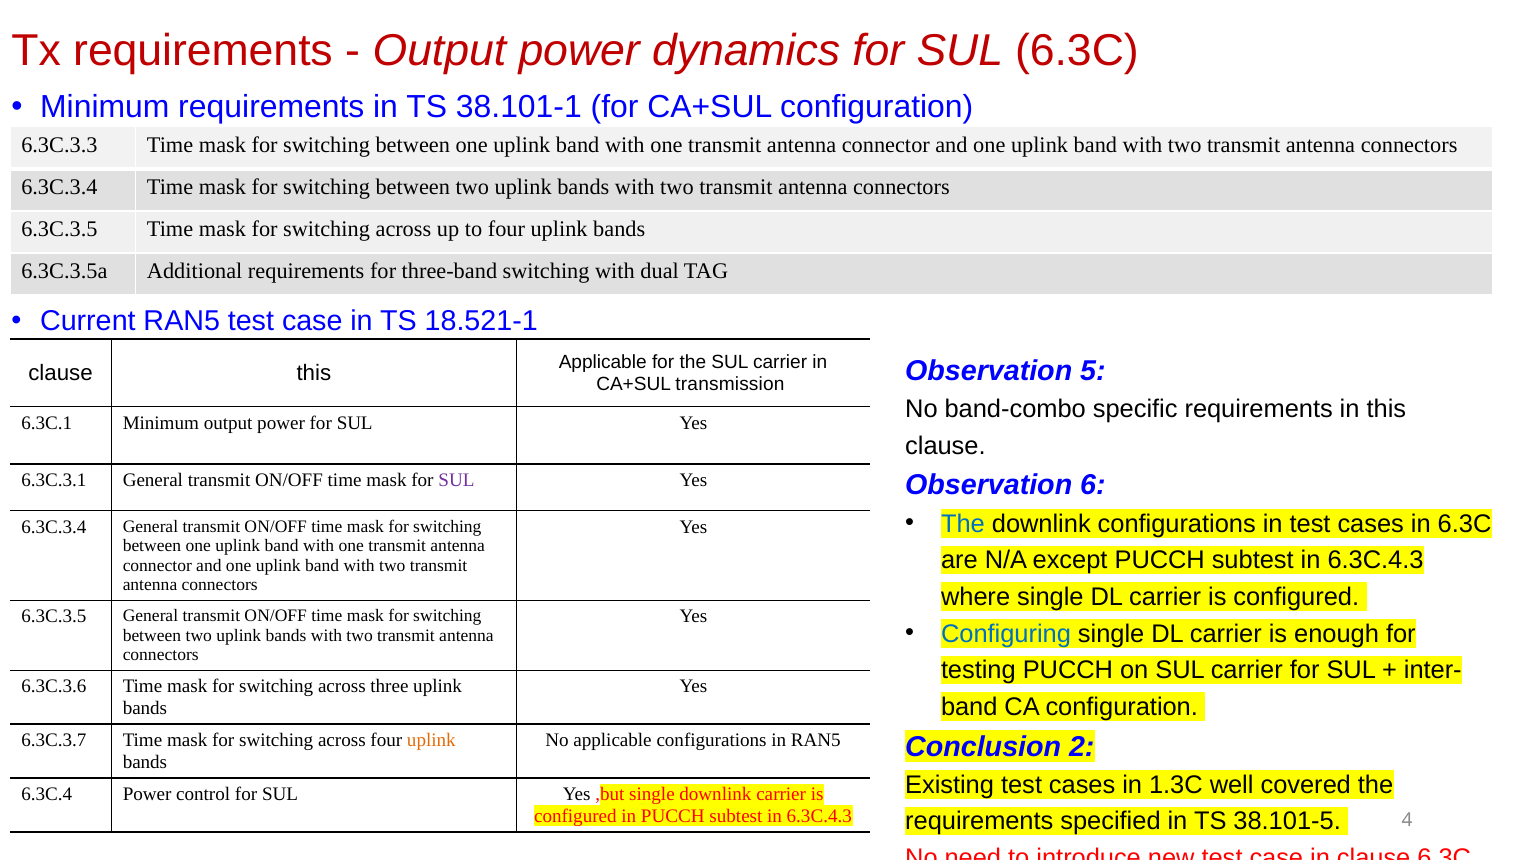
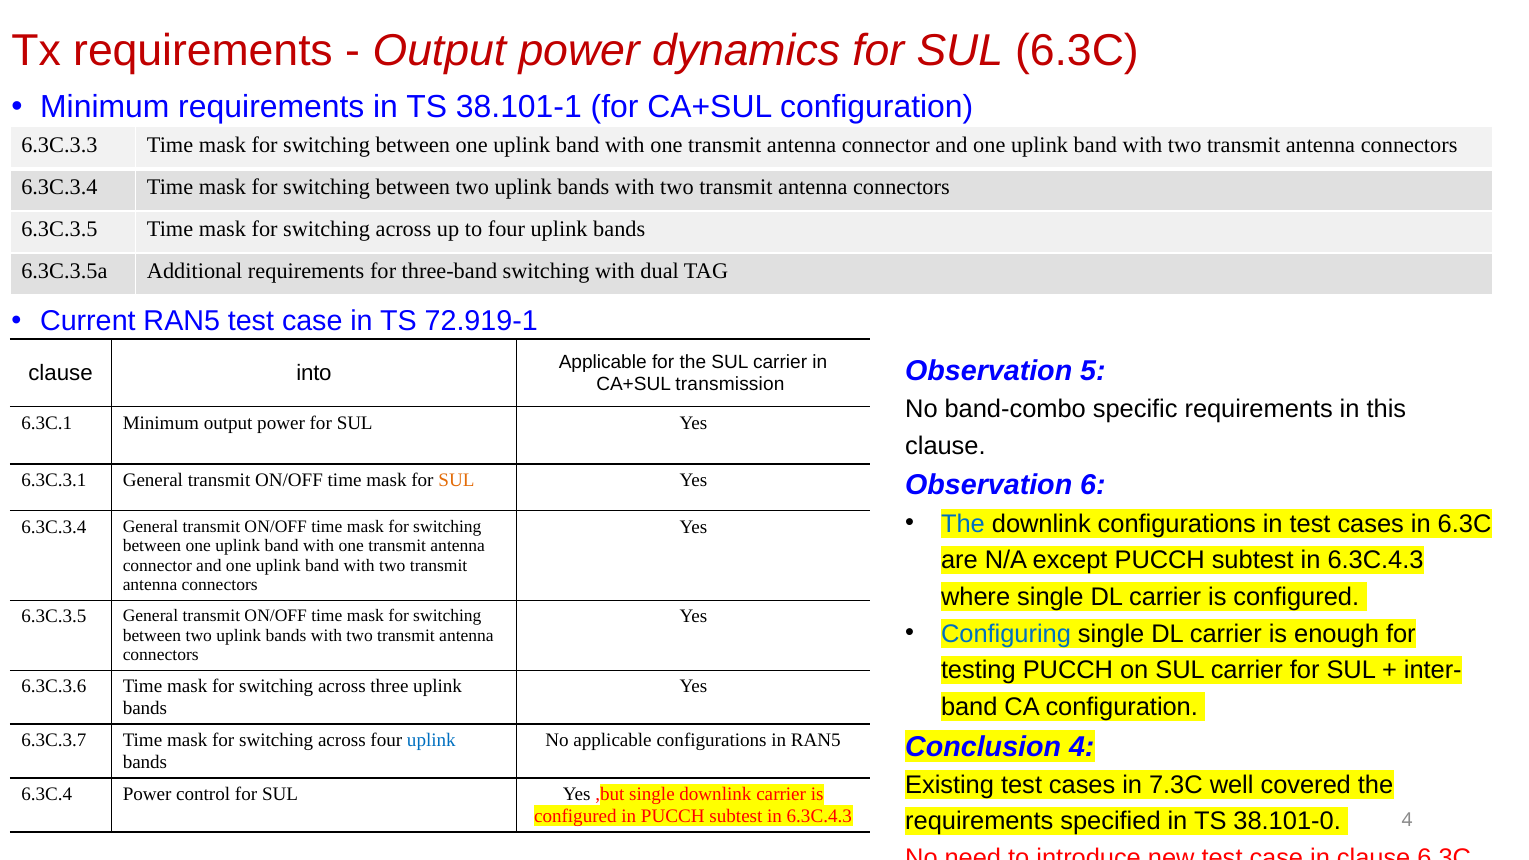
18.521-1: 18.521-1 -> 72.919-1 (481, 321)
clause this: this -> into (314, 373)
SUL colour: purple -> orange (456, 481)
uplink colour: orange -> blue (431, 741)
Conclusion 2: 2 -> 4 (1082, 747)
1.3C: 1.3C -> 7.3C (1176, 785)
38.101-5: 38.101-5 -> 38.101-0 (1287, 822)
